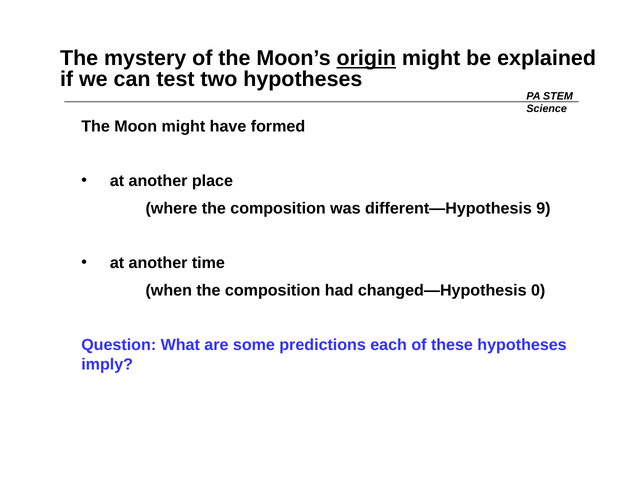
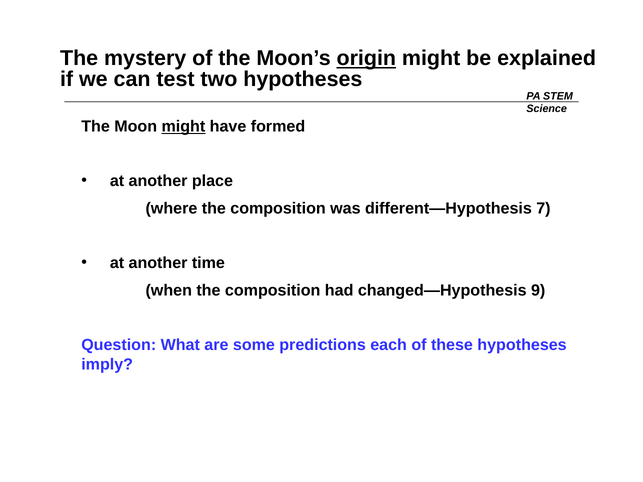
might underline: none -> present (183, 126)
9: 9 -> 7 (543, 208)
0: 0 -> 9 (538, 290)
